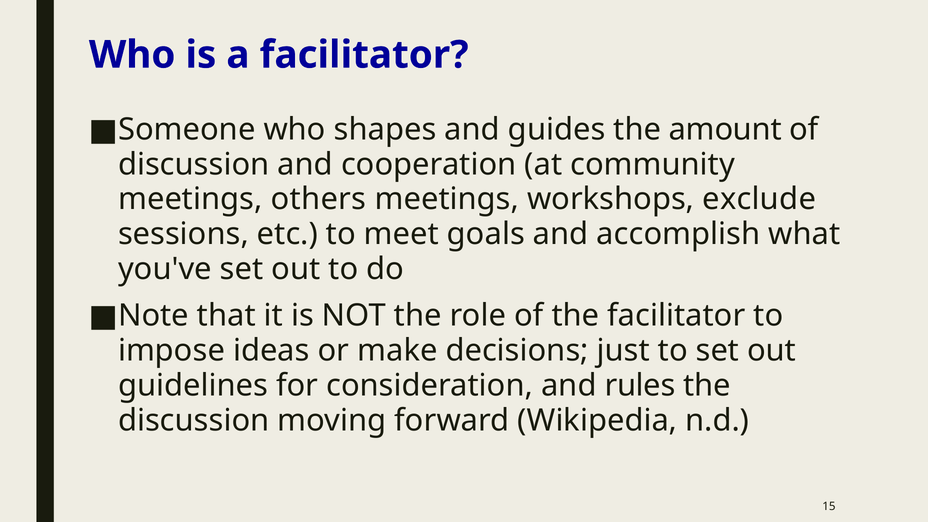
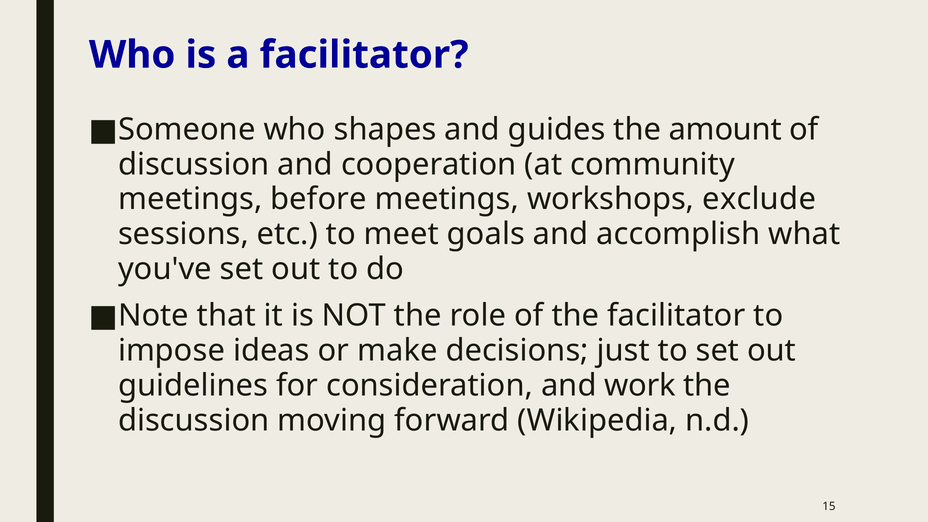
others: others -> before (319, 199)
rules: rules -> work (640, 385)
